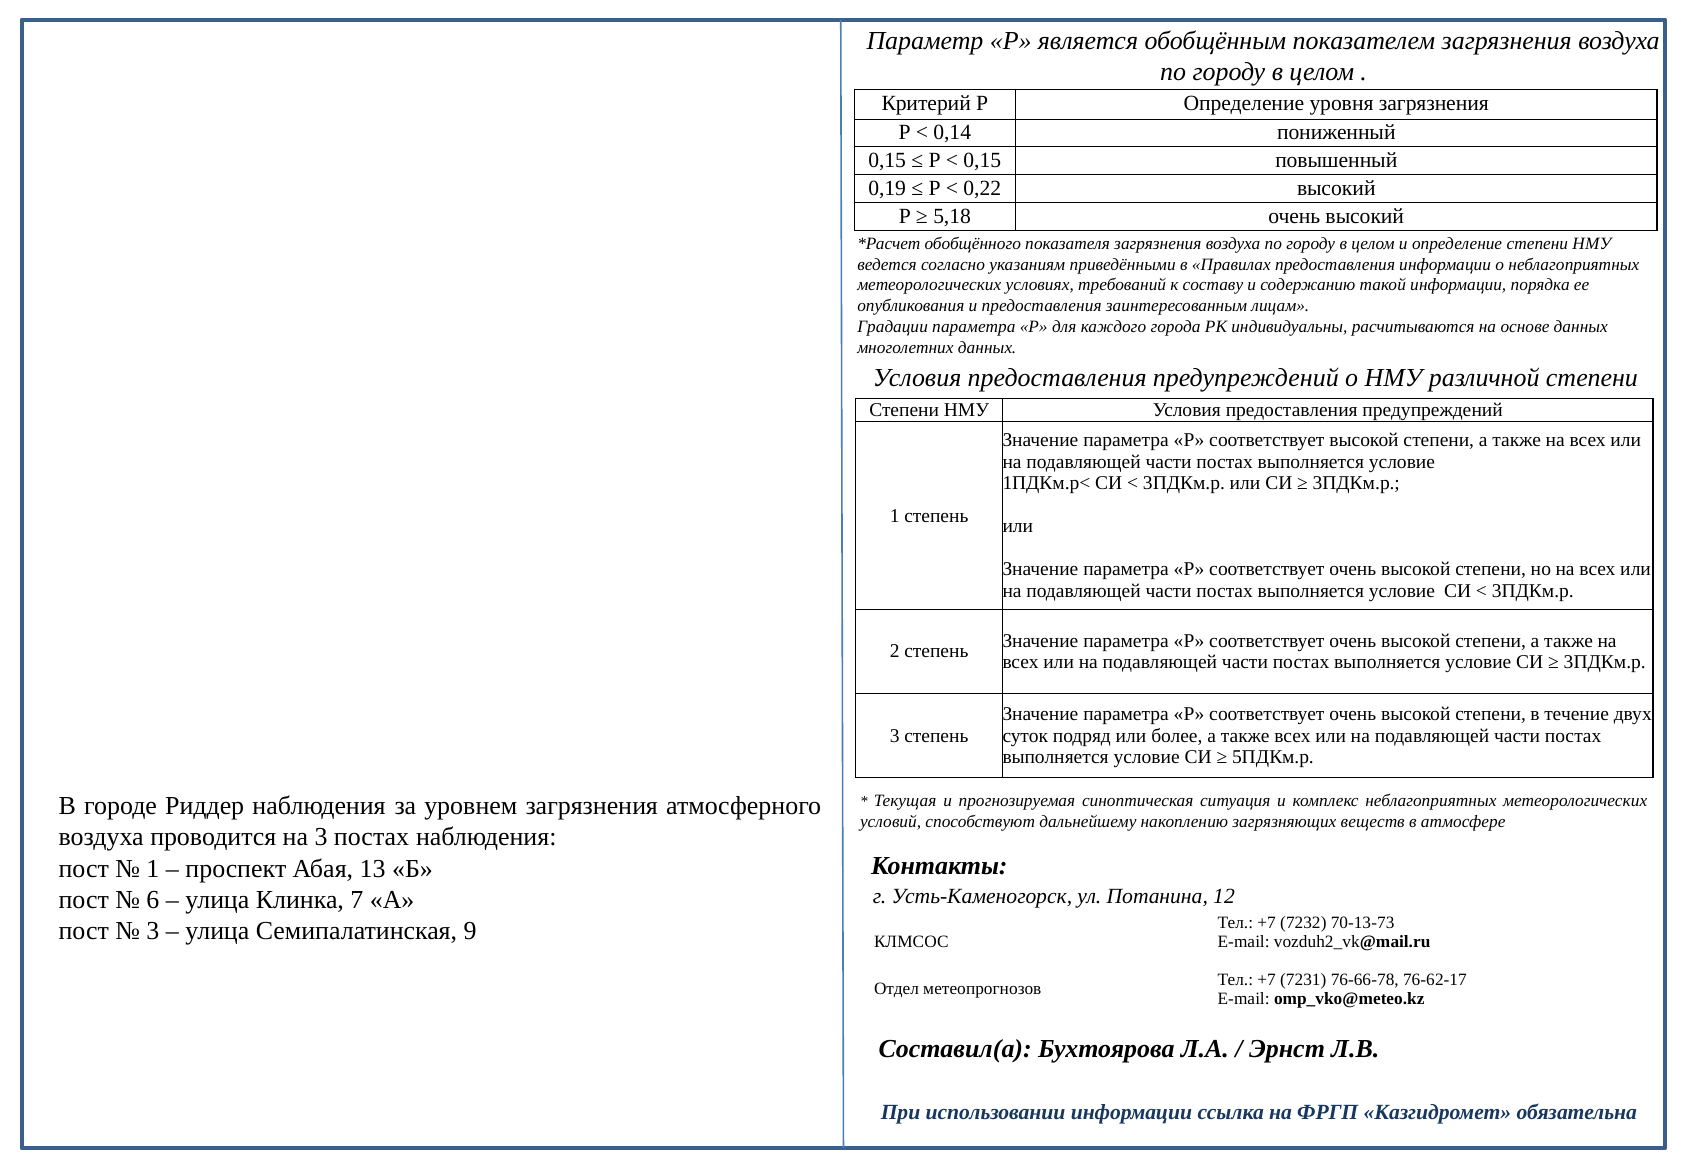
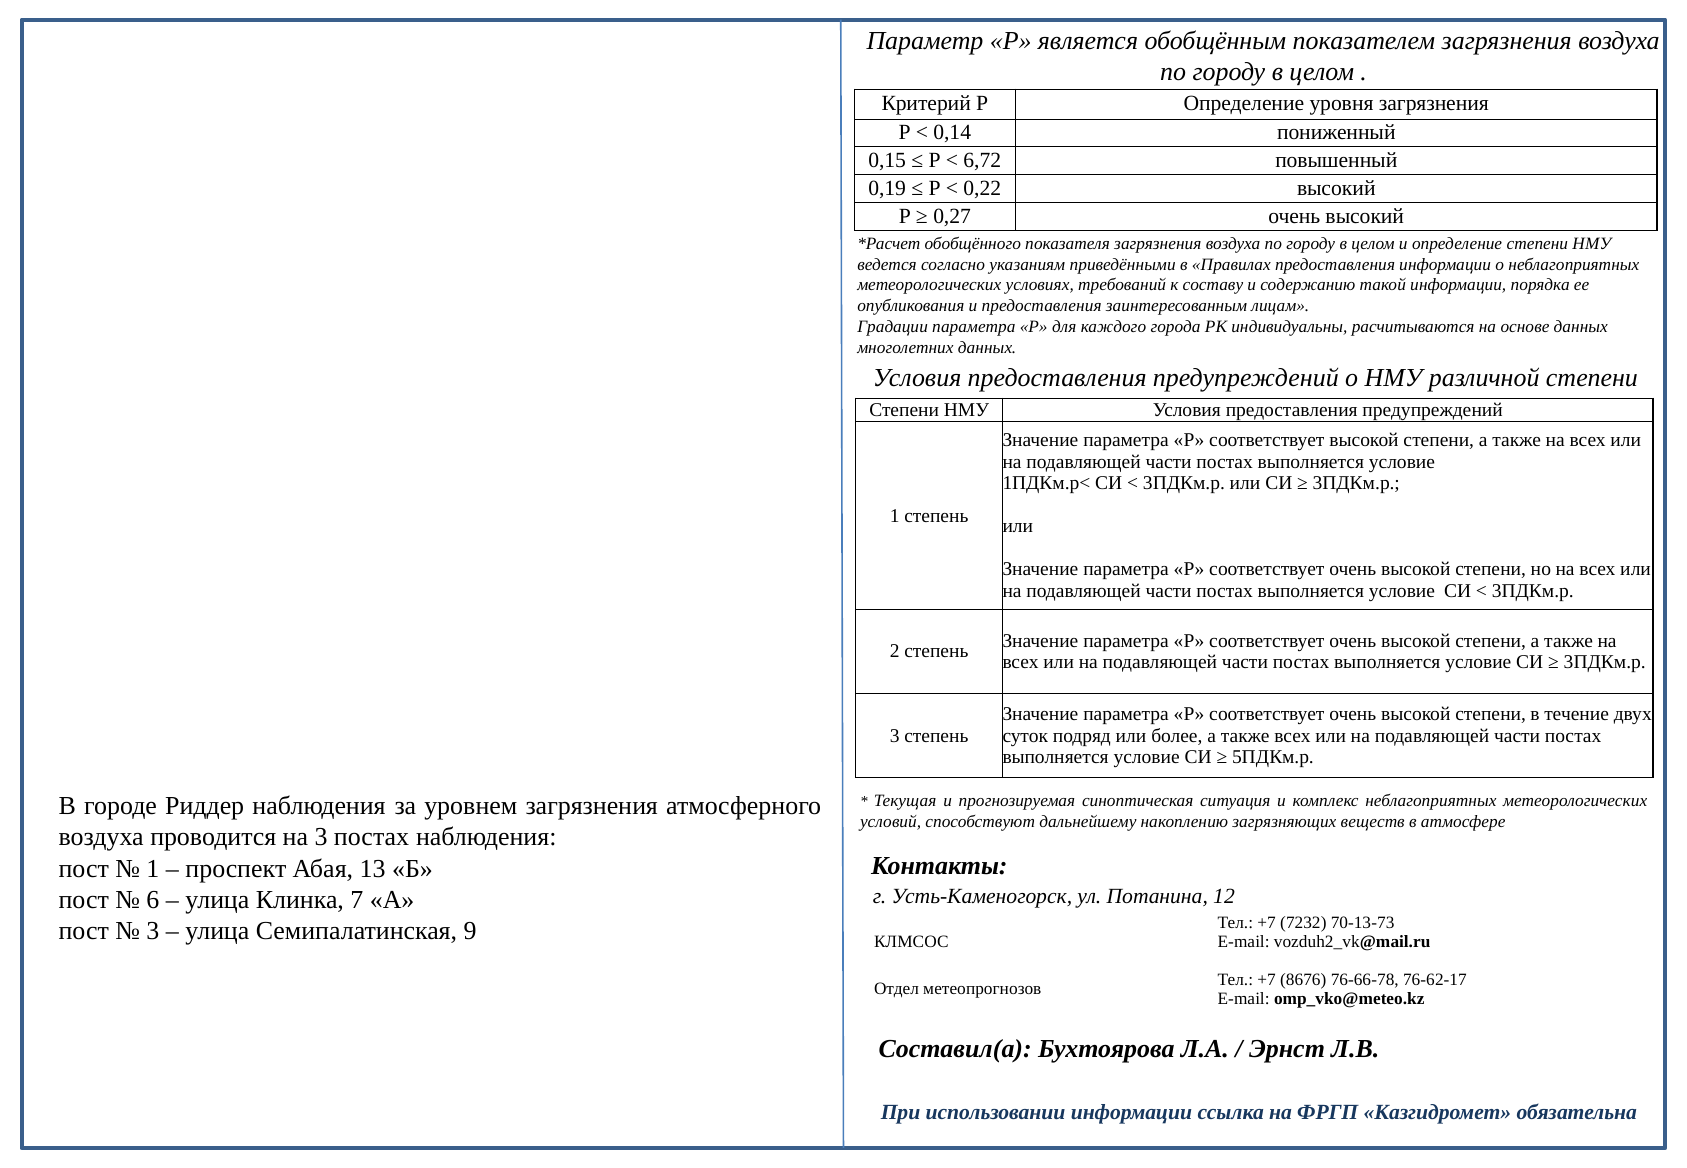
0,15: 0,15 -> 6,72 (982, 161)
5,18: 5,18 -> 0,27 (952, 216)
7231: 7231 -> 8676 (1303, 979)
